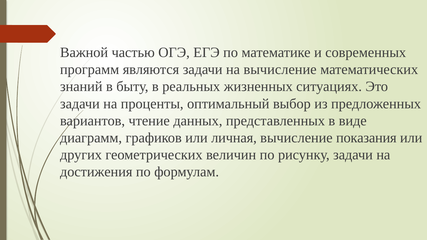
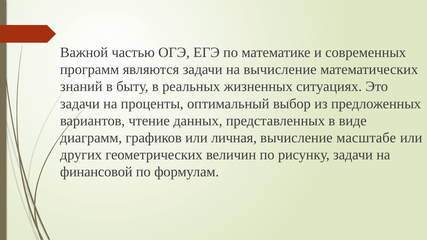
показания: показания -> масштабе (366, 138)
достижения: достижения -> финансовой (96, 172)
